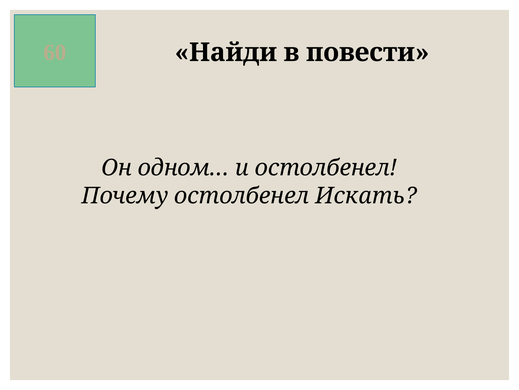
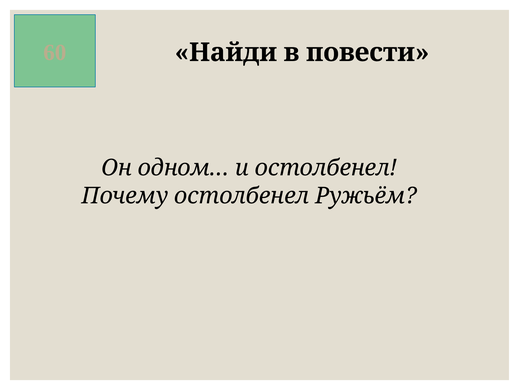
Искать: Искать -> Ружьём (366, 195)
